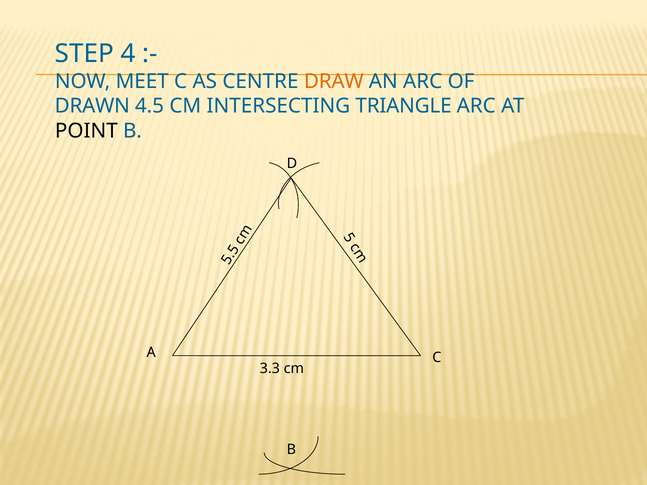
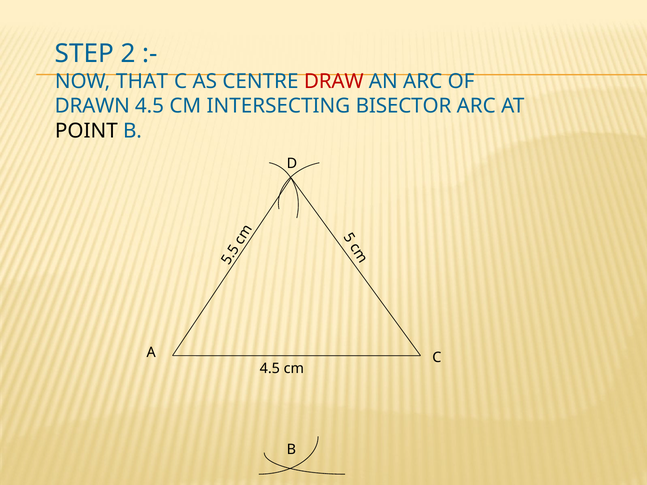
4: 4 -> 2 (128, 54)
MEET: MEET -> THAT (142, 81)
DRAW colour: orange -> red (334, 81)
TRIANGLE: TRIANGLE -> BISECTOR (404, 106)
3.3: 3.3 -> 4.5 (270, 369)
